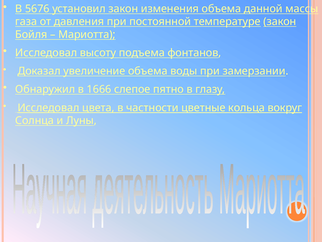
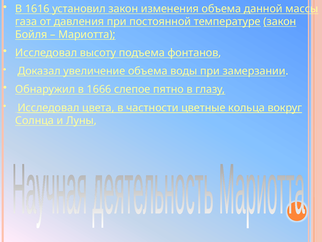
5676: 5676 -> 1616 (37, 9)
